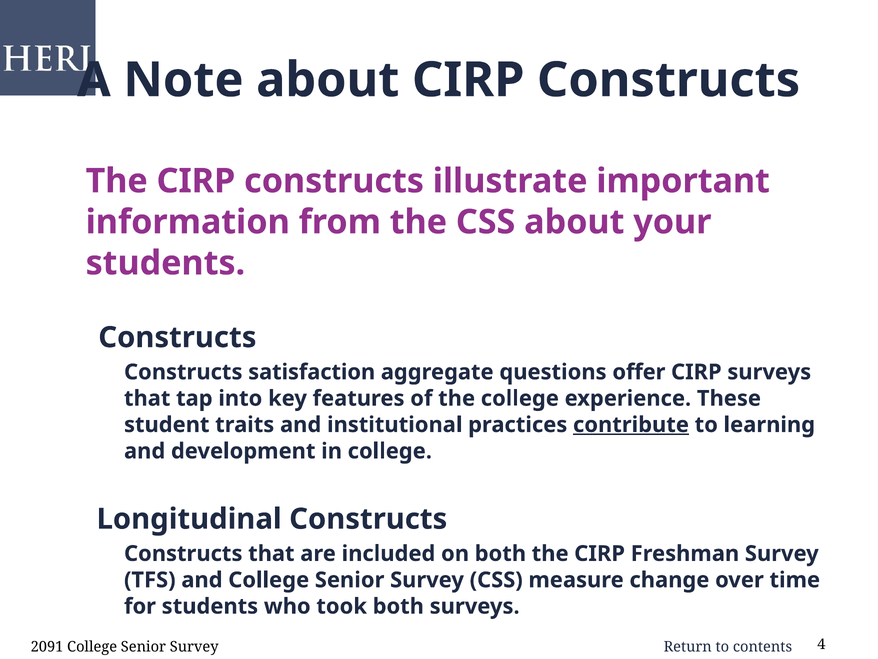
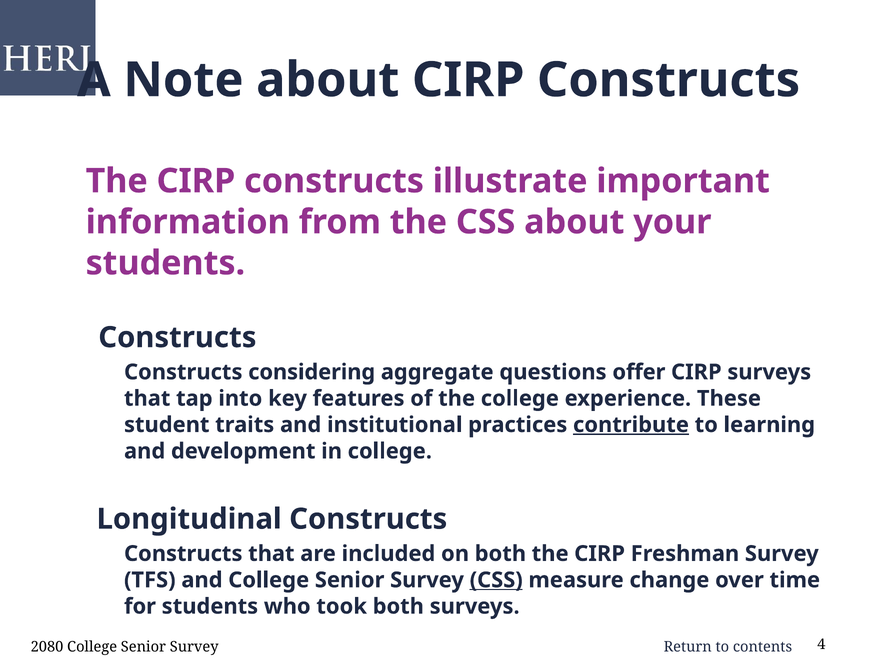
satisfaction: satisfaction -> considering (312, 372)
CSS underline: none -> present (496, 580)
2091: 2091 -> 2080 (47, 646)
